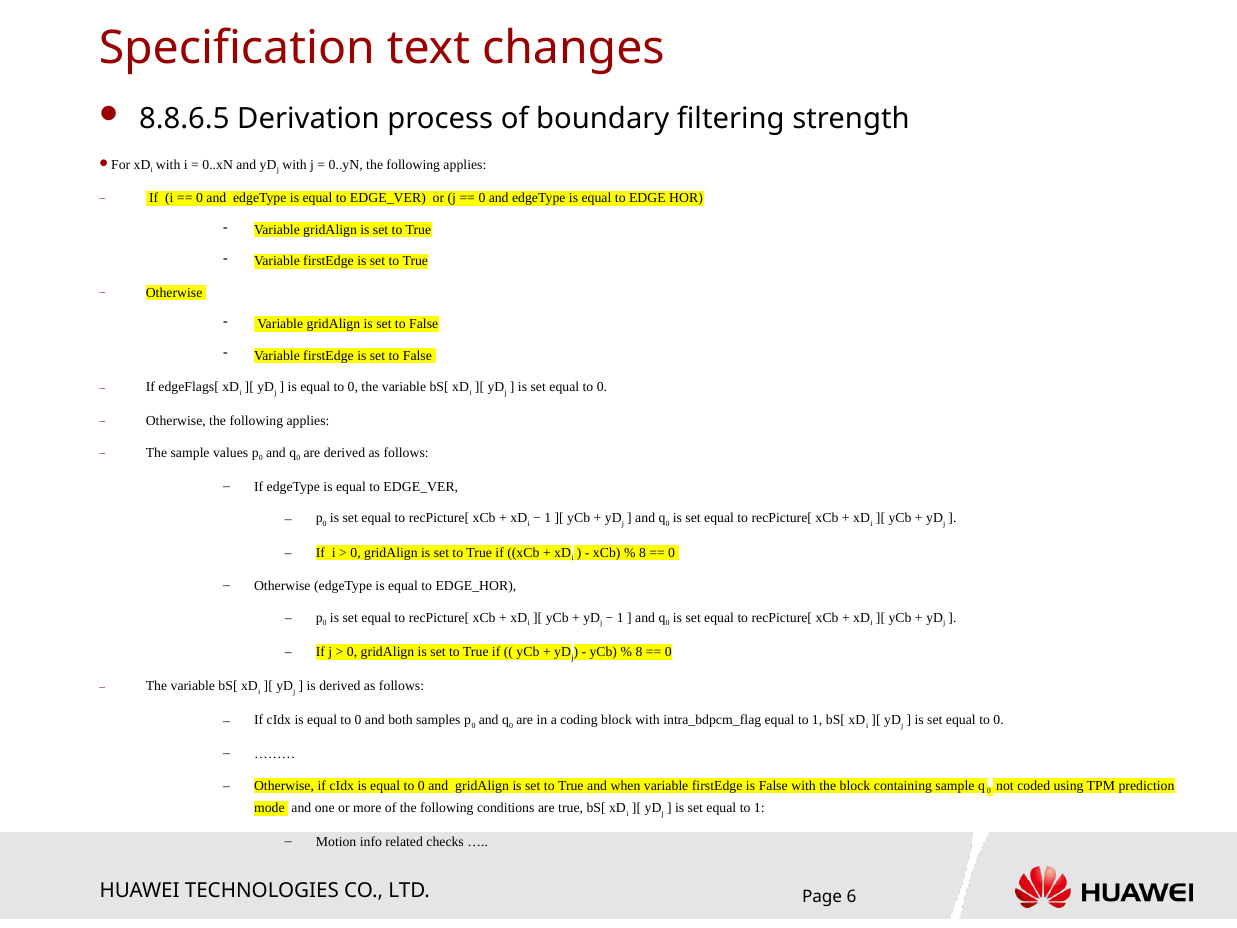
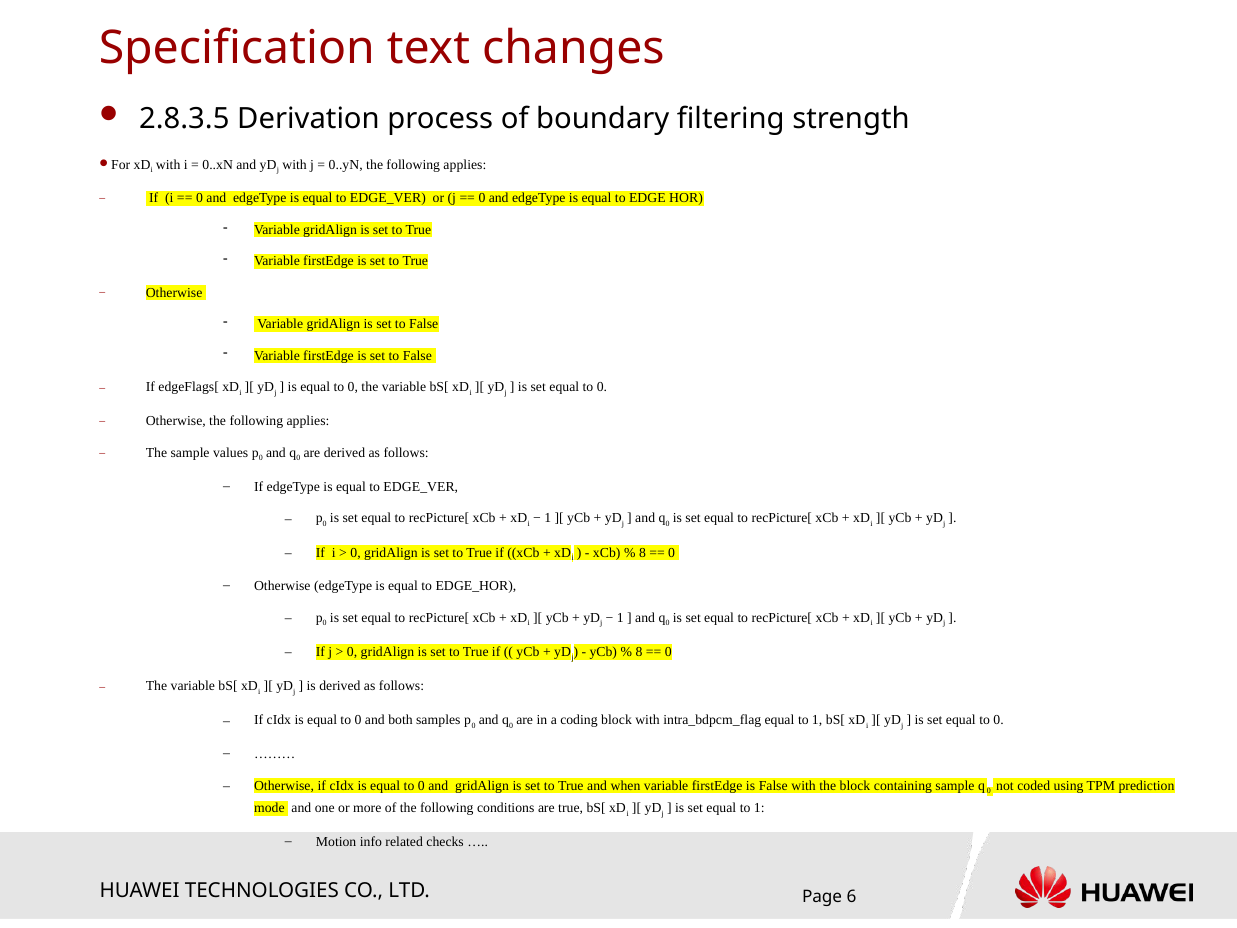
8.8.6.5: 8.8.6.5 -> 2.8.3.5 (184, 119)
